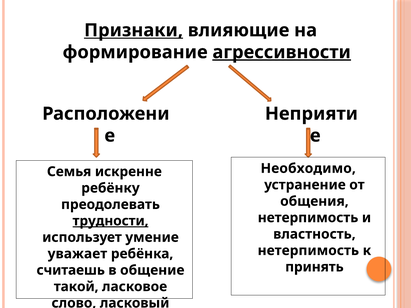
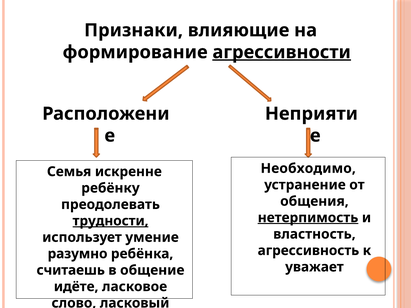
Признаки underline: present -> none (134, 30)
нетерпимость underline: none -> present (308, 218)
нетерпимость: нетерпимость -> агрессивность (308, 251)
уважает: уважает -> разумно (78, 254)
принять: принять -> уважает (314, 267)
такой: такой -> идёте (76, 287)
